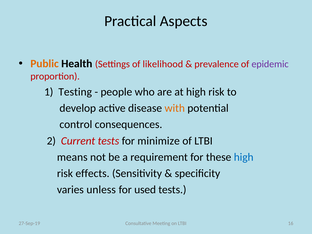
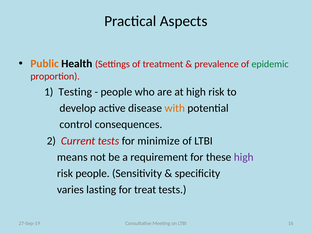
likelihood: likelihood -> treatment (163, 64)
epidemic colour: purple -> green (270, 64)
high colour: blue -> purple (244, 157)
risk effects: effects -> people (93, 173)
unless: unless -> lasting (101, 190)
used: used -> treat (145, 190)
